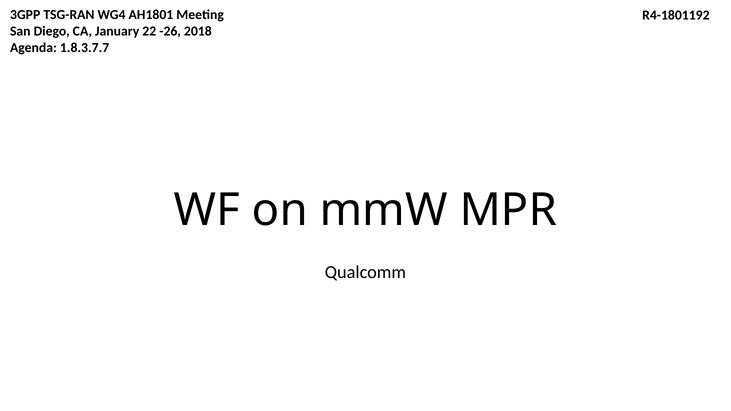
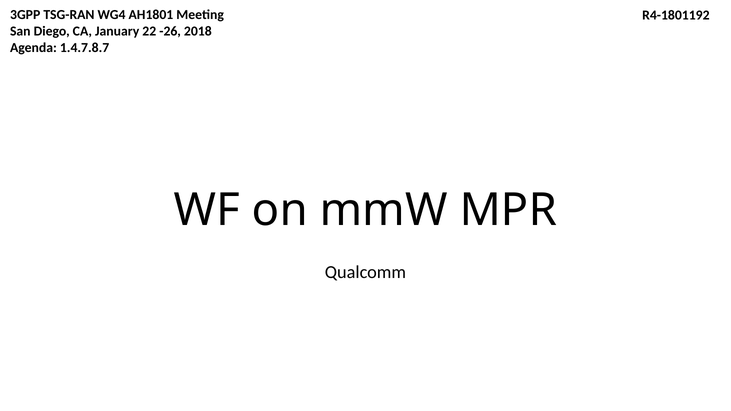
1.8.3.7.7: 1.8.3.7.7 -> 1.4.7.8.7 (85, 48)
